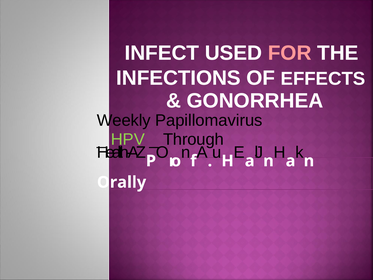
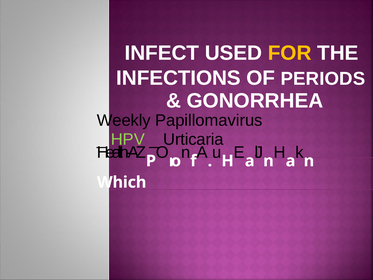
FOR colour: pink -> yellow (290, 53)
EFFECTS: EFFECTS -> PERIODS (323, 79)
Through: Through -> Urticaria (193, 139)
Orally: Orally -> Which (122, 182)
